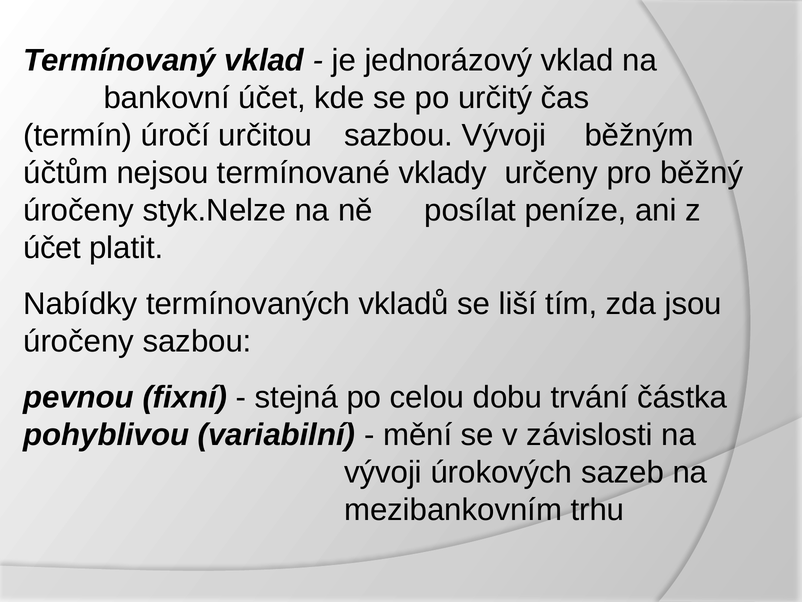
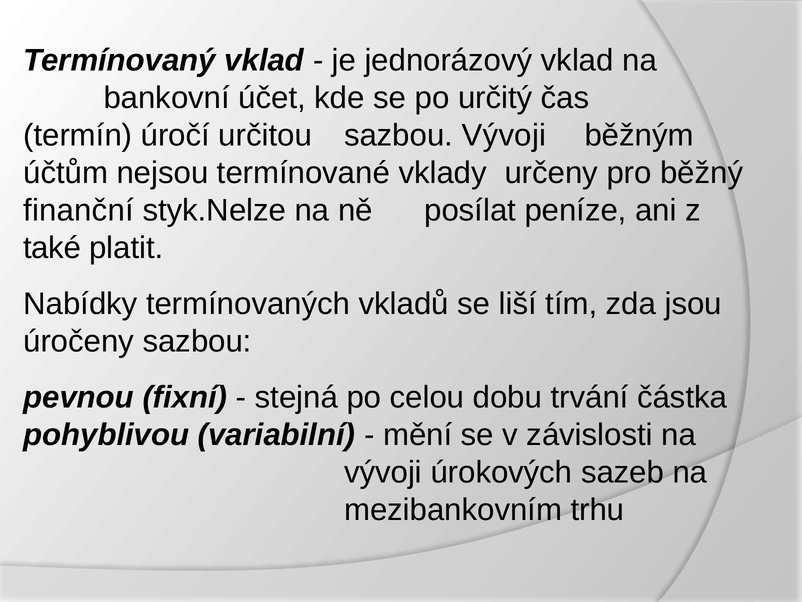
úročeny: úročeny -> finanční (79, 210)
účet: účet -> také (52, 248)
